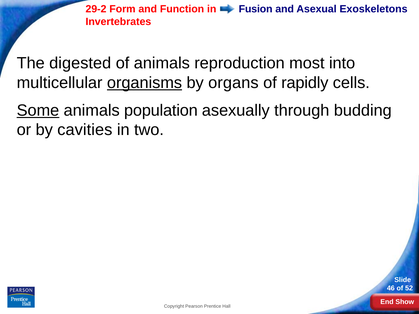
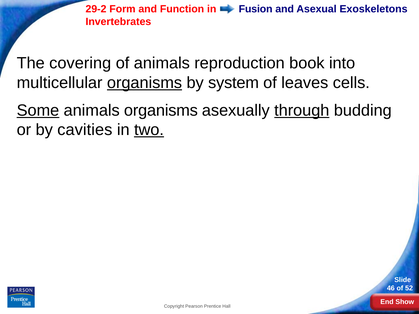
digested: digested -> covering (80, 63)
most: most -> book (307, 63)
organs: organs -> system (234, 83)
rapidly: rapidly -> leaves (305, 83)
animals population: population -> organisms (161, 110)
through underline: none -> present (302, 110)
two underline: none -> present (149, 130)
